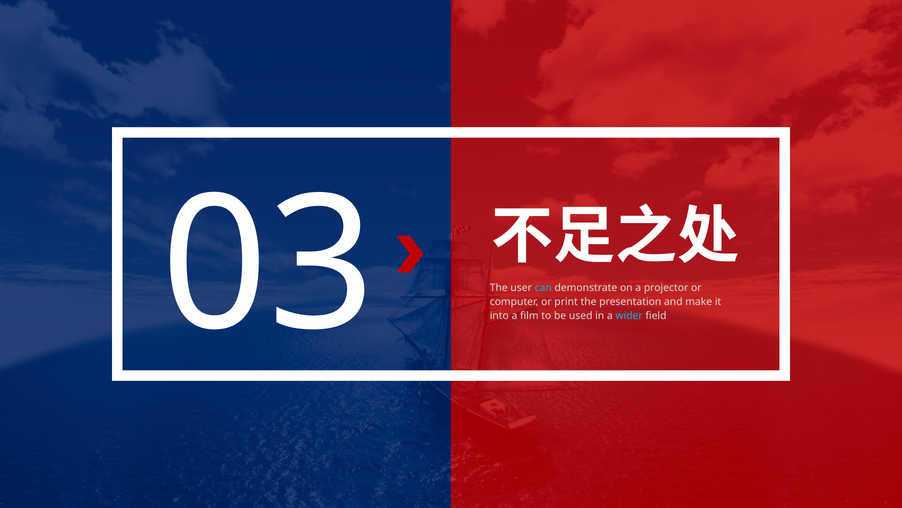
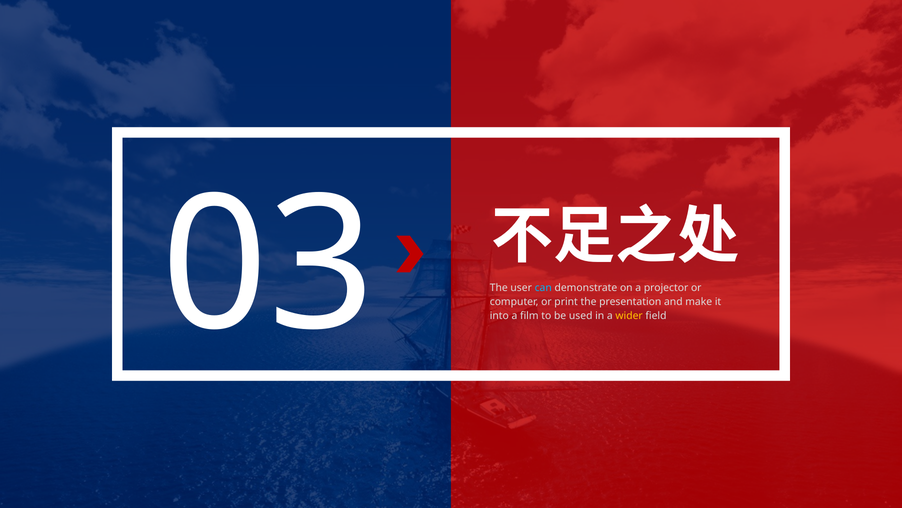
wider colour: light blue -> yellow (629, 316)
